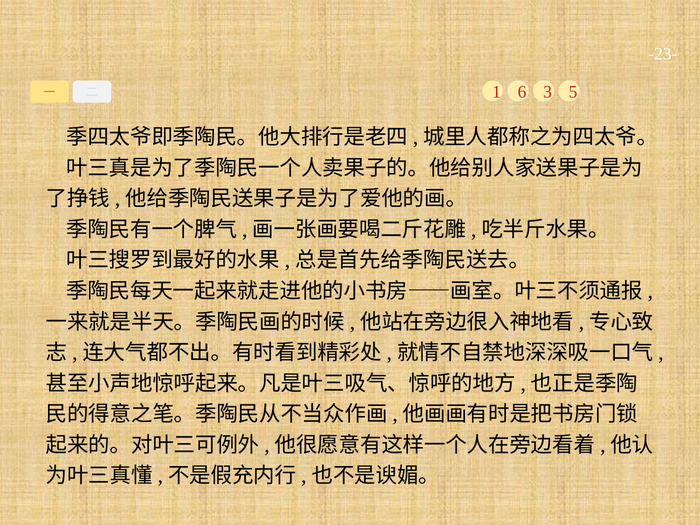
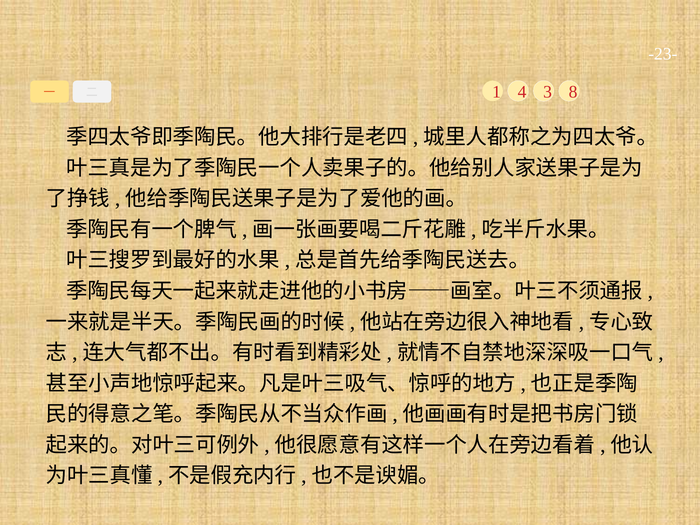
6: 6 -> 4 (522, 92)
5: 5 -> 8 (573, 92)
